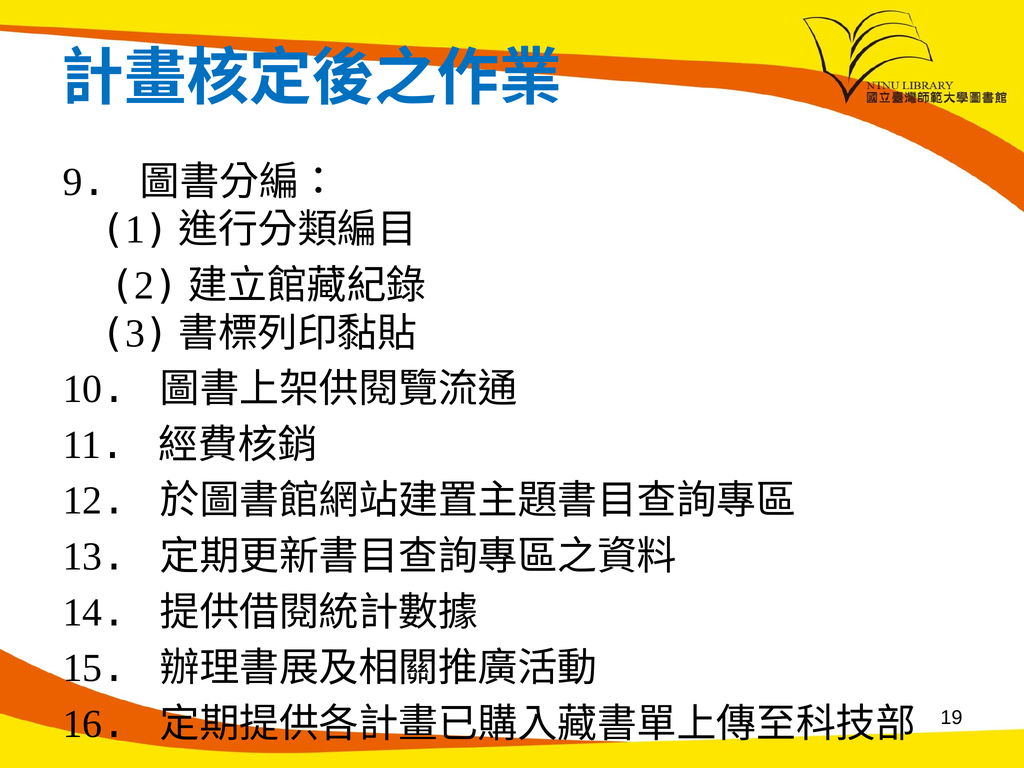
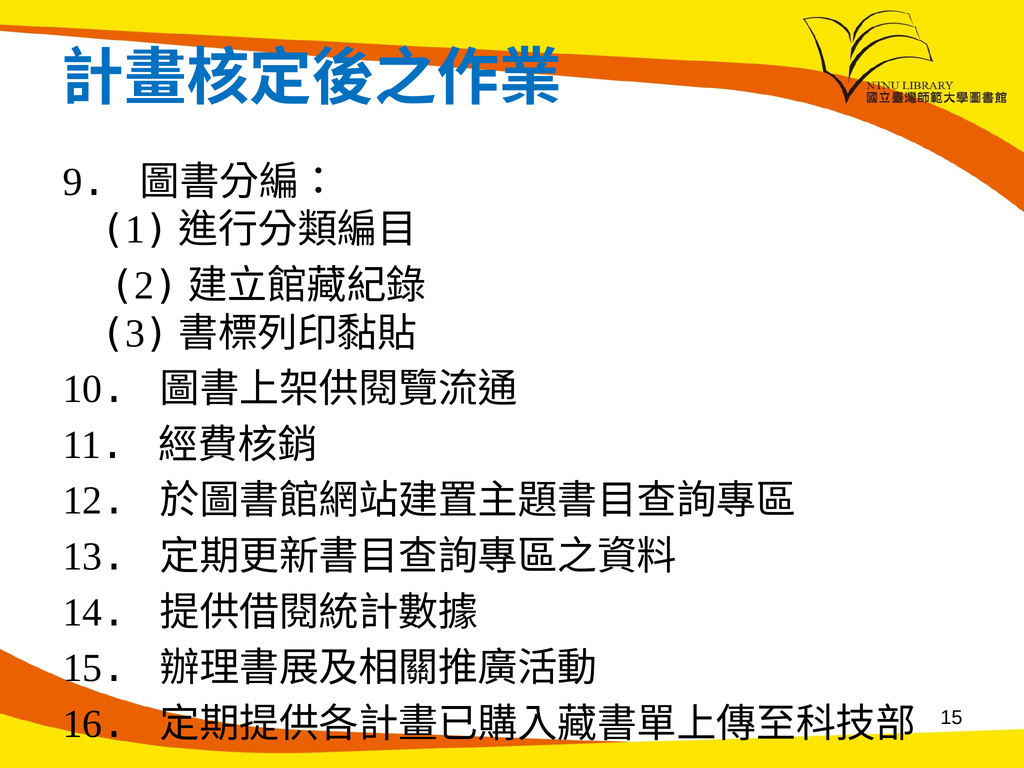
19: 19 -> 15 (951, 718)
